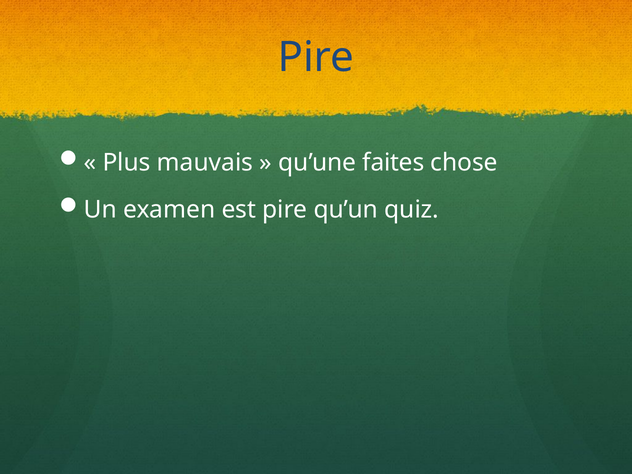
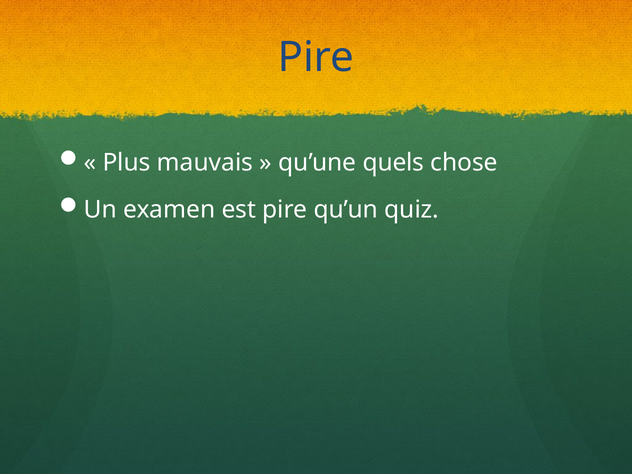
faites: faites -> quels (393, 163)
